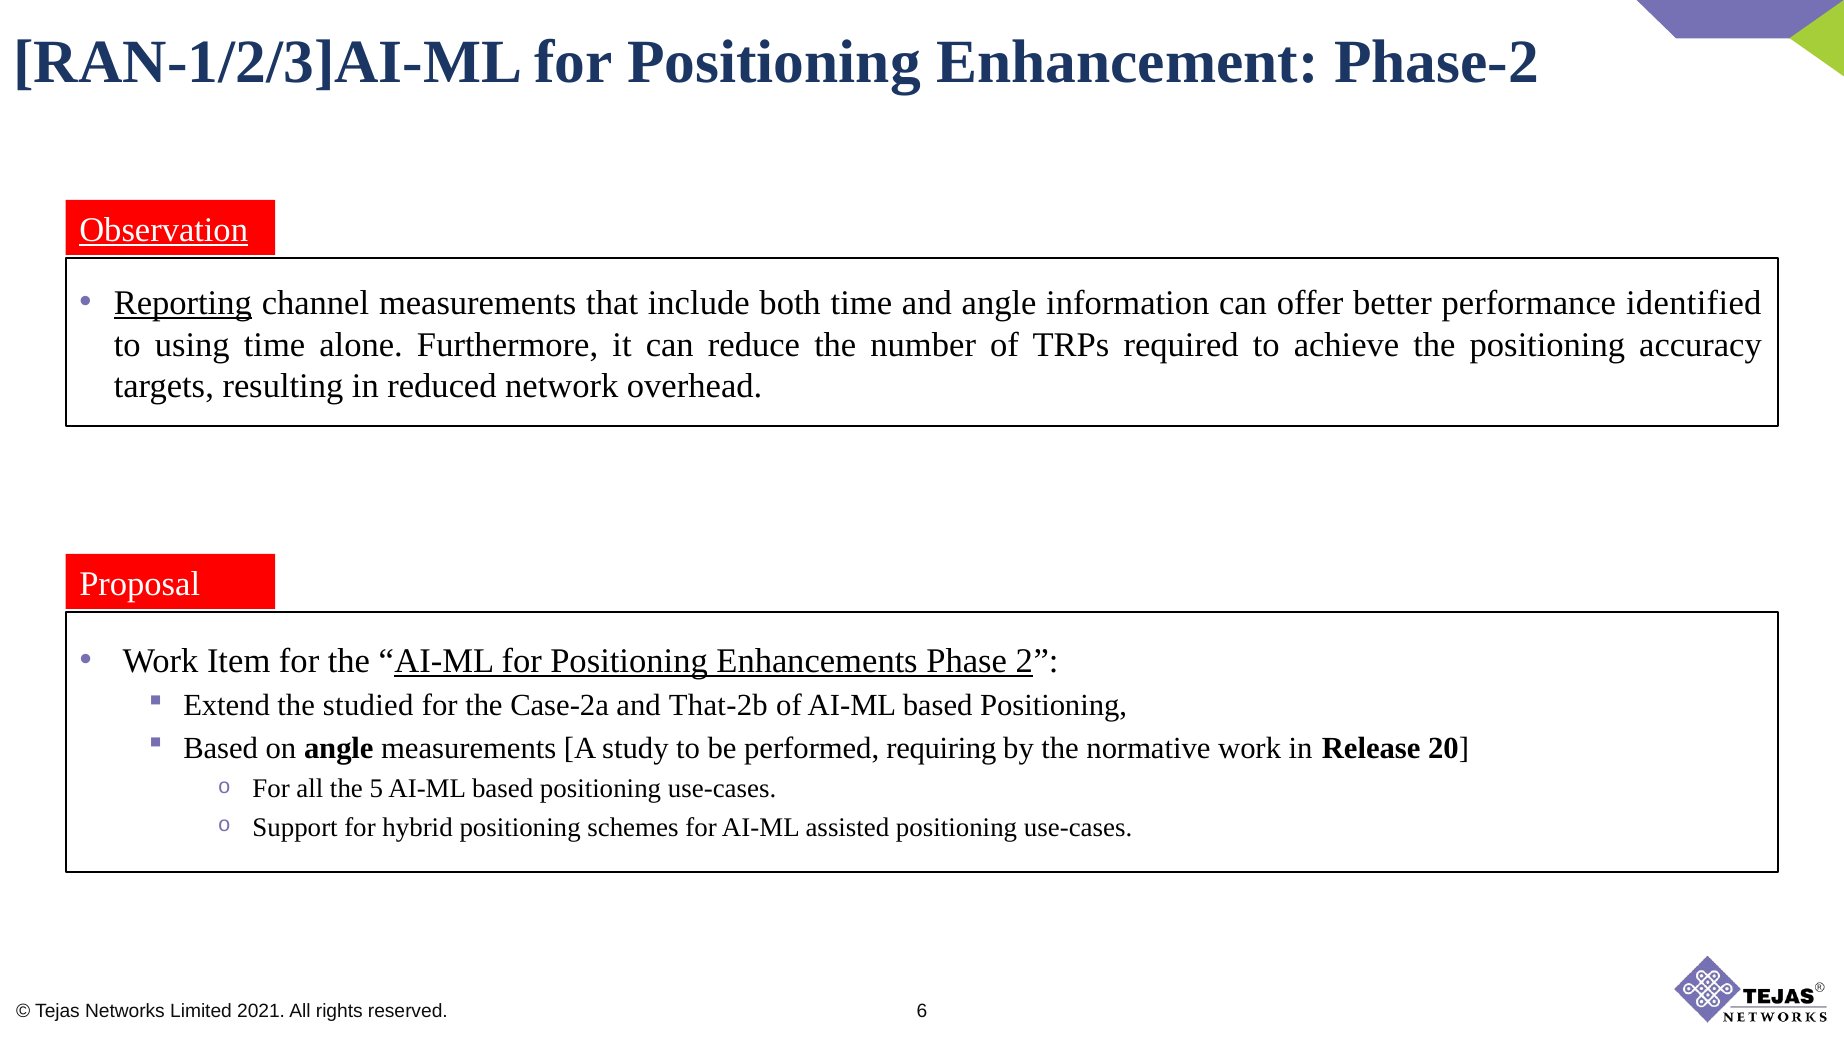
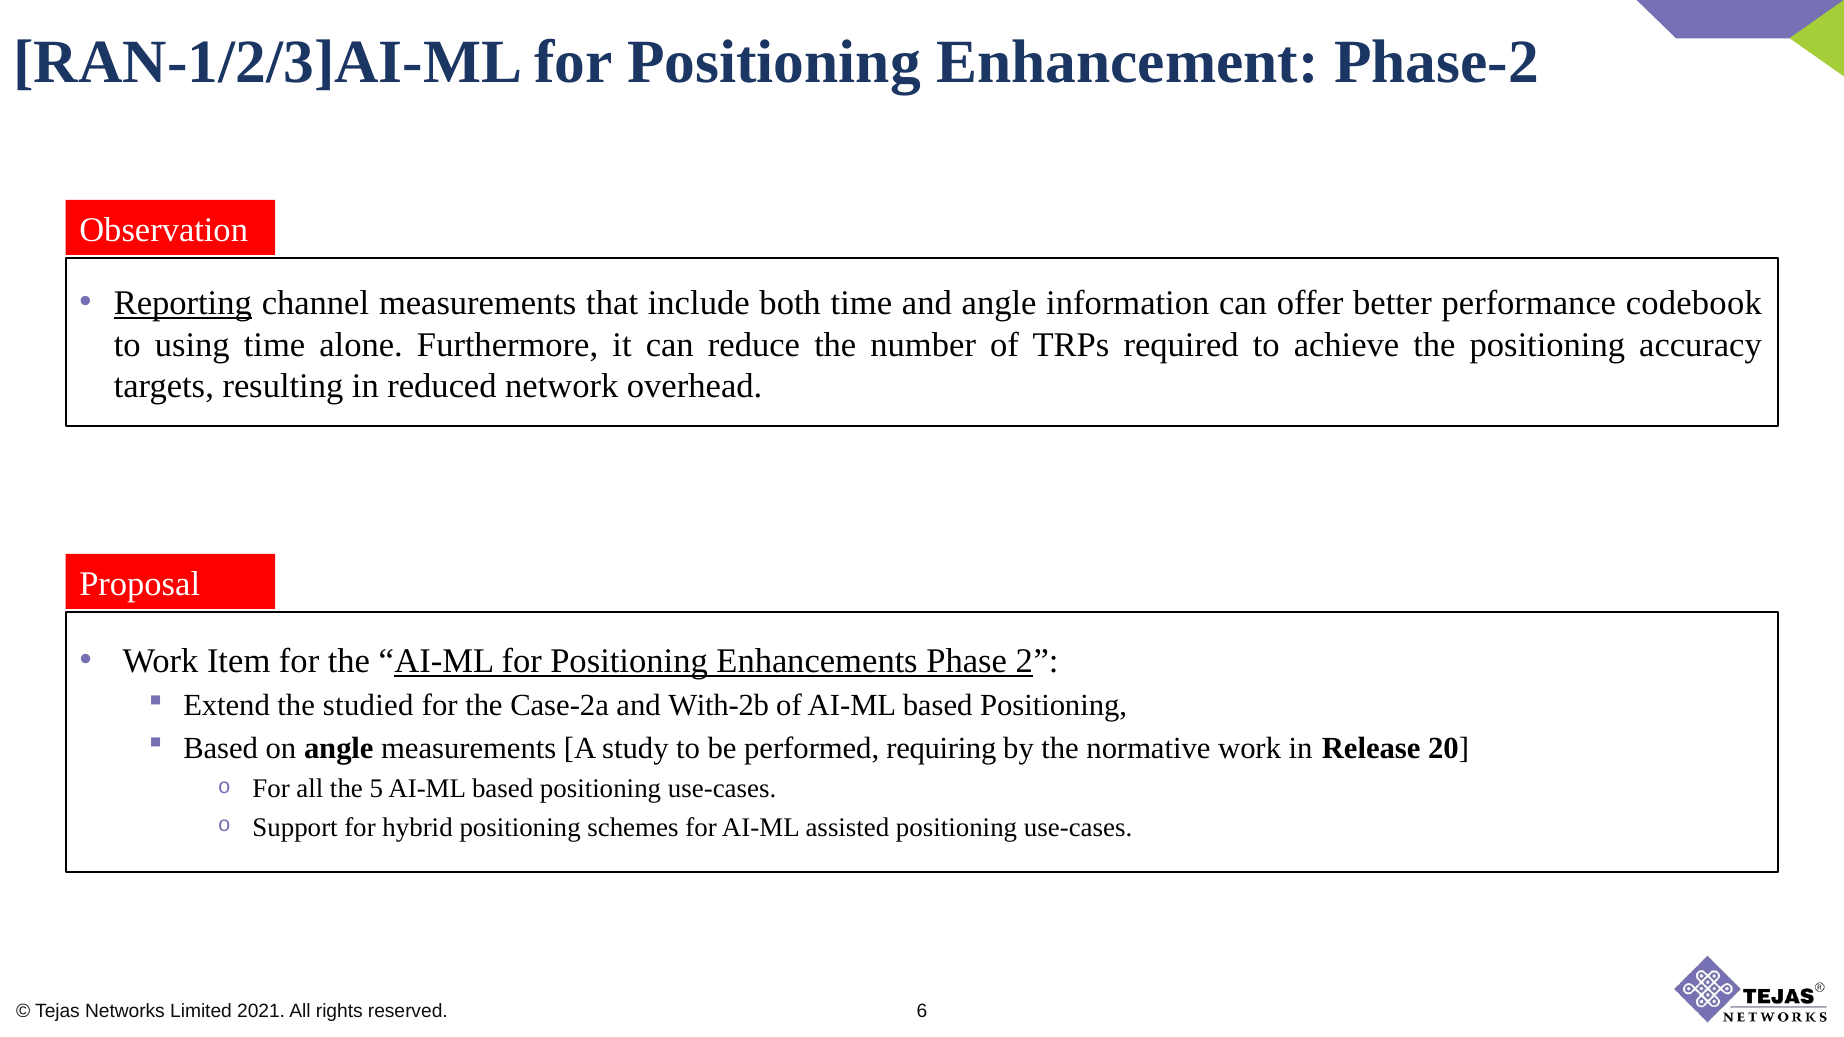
Observation underline: present -> none (164, 230)
identified: identified -> codebook (1694, 303)
That-2b: That-2b -> With-2b (719, 706)
